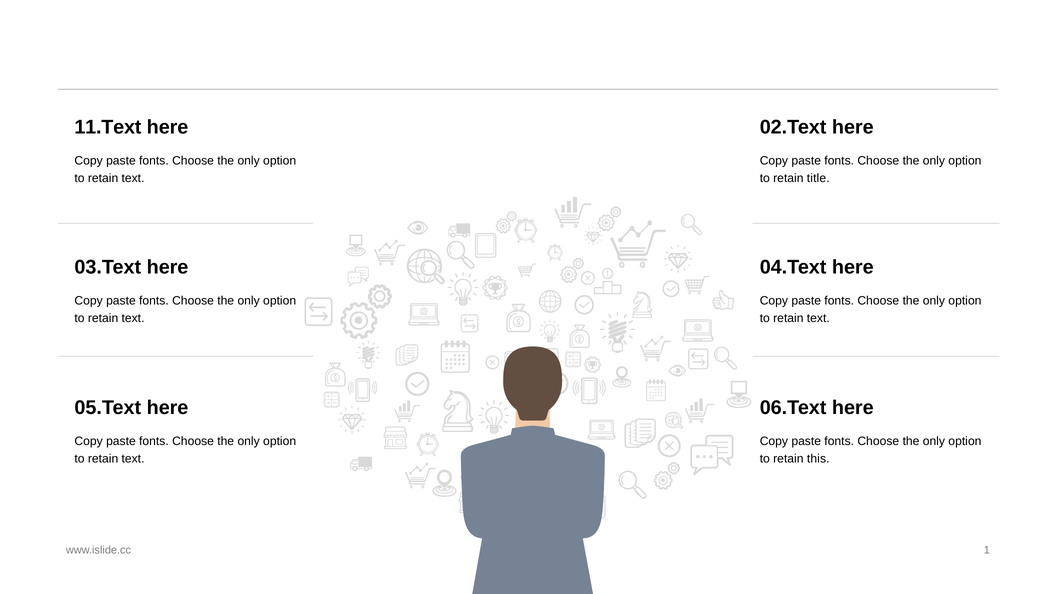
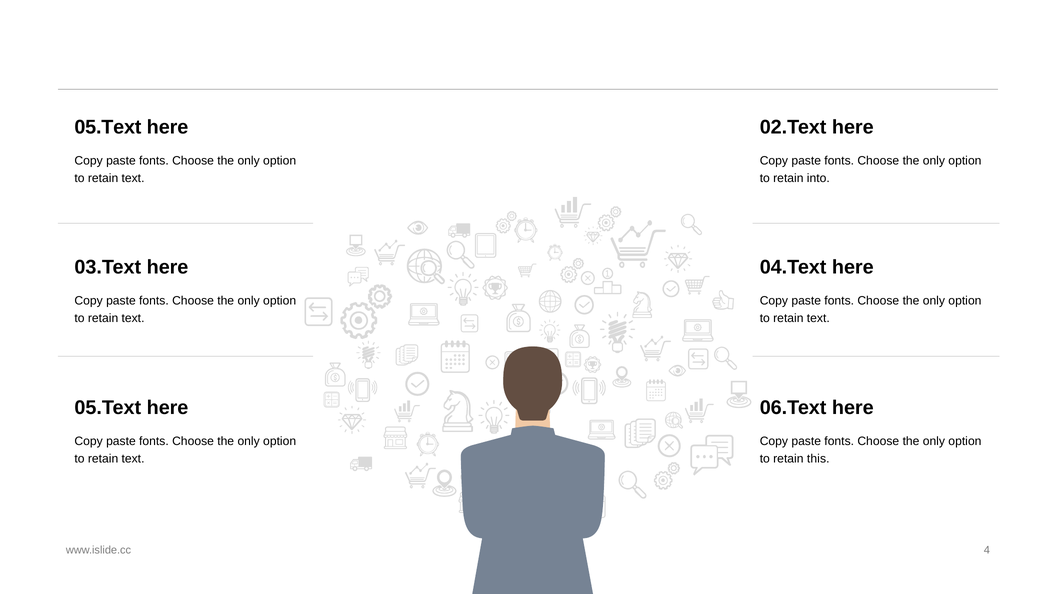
11.Text: 11.Text -> 05.Text (108, 127)
title: title -> into (818, 178)
1: 1 -> 4 (987, 550)
